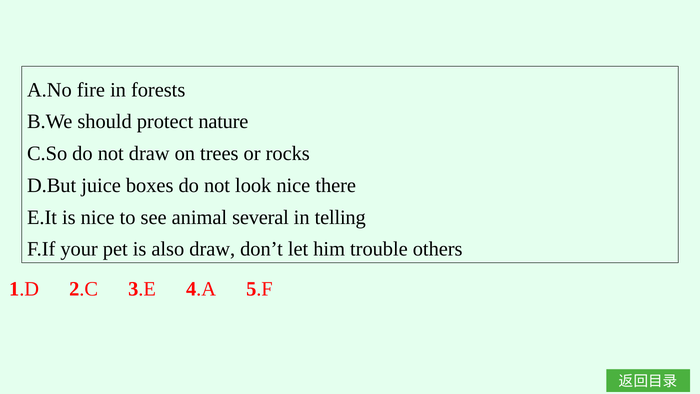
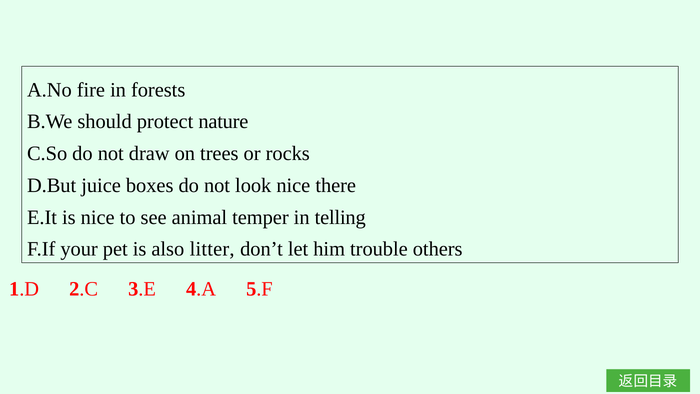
several: several -> temper (260, 217)
also draw: draw -> litter (212, 249)
